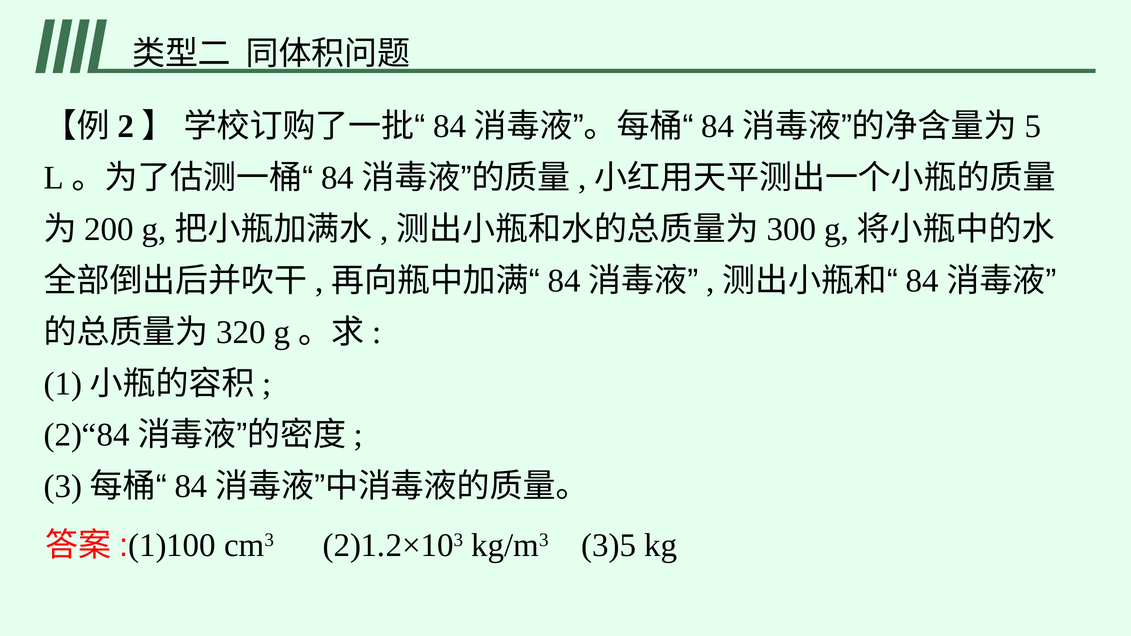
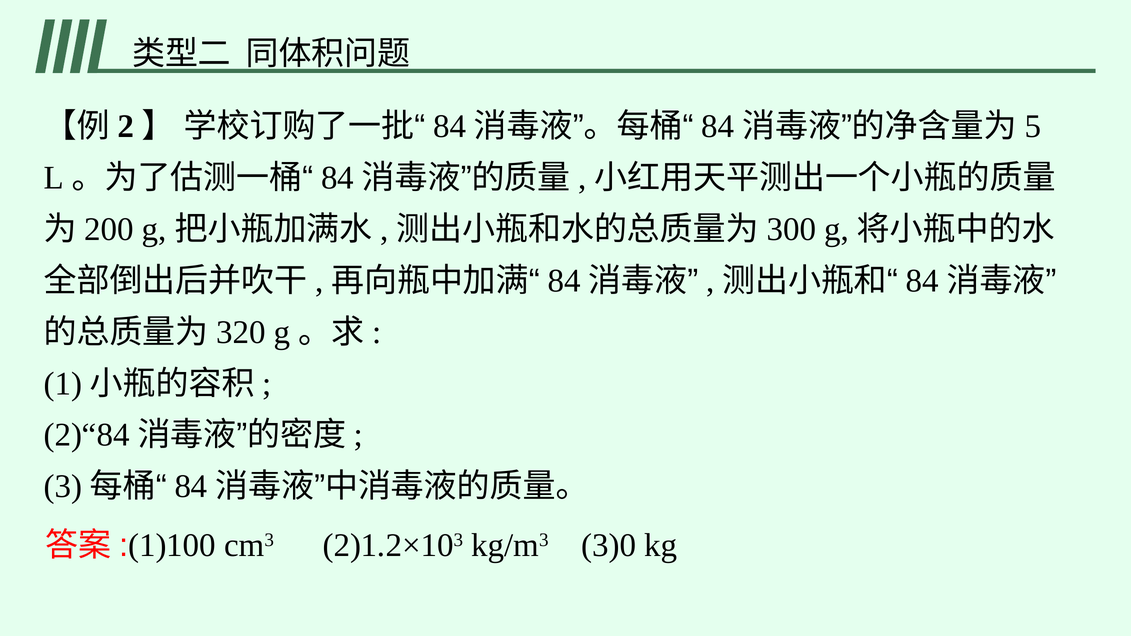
3)5: 3)5 -> 3)0 (609, 545)
